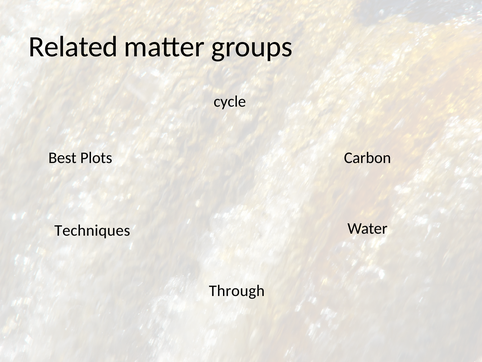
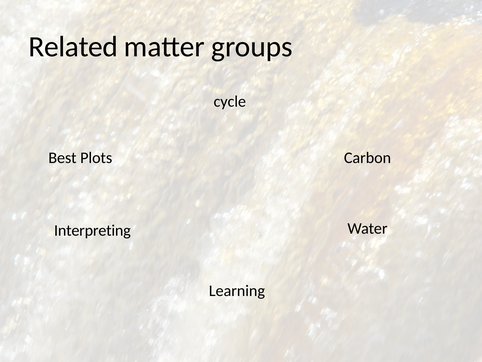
Techniques: Techniques -> Interpreting (92, 230)
Through: Through -> Learning (237, 290)
